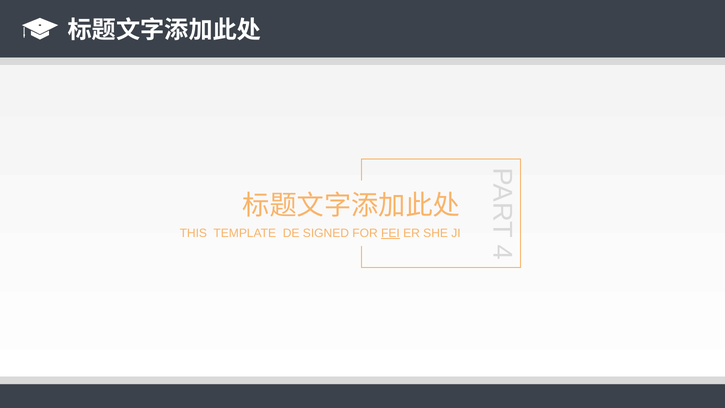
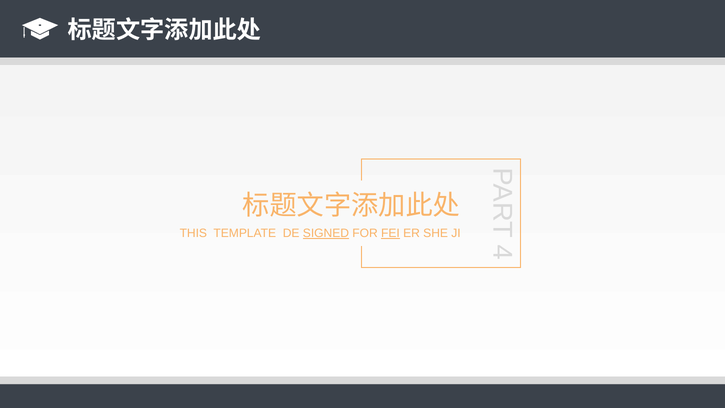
SIGNED underline: none -> present (326, 233)
